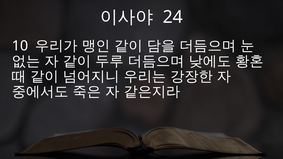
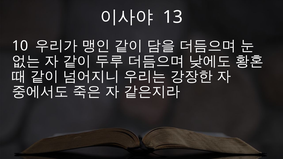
24: 24 -> 13 (173, 17)
